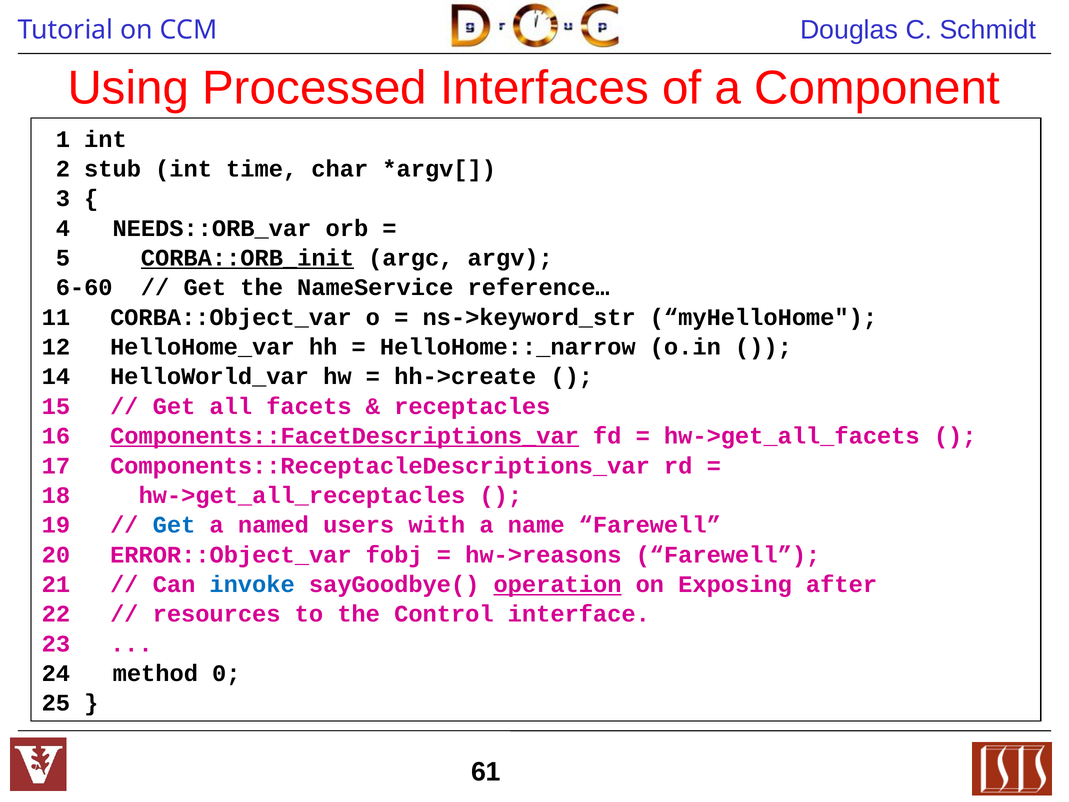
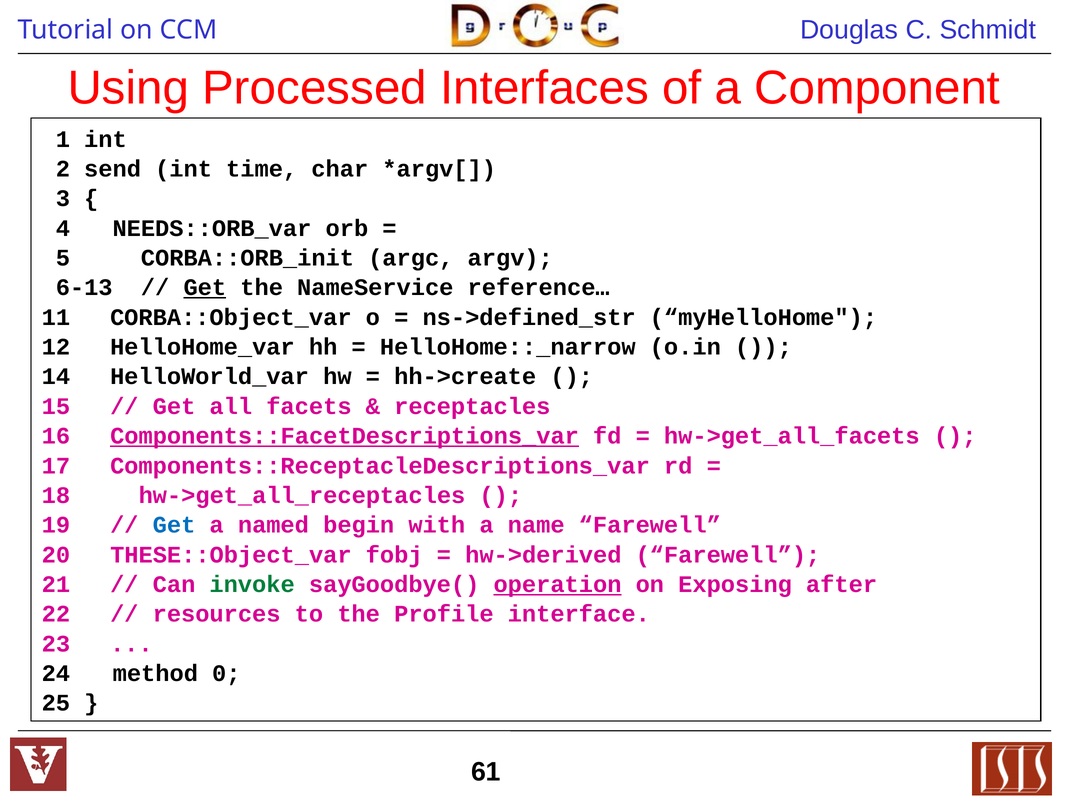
stub: stub -> send (113, 169)
CORBA::ORB_init underline: present -> none (247, 258)
6-60: 6-60 -> 6-13 (84, 288)
Get underline: none -> present (205, 288)
ns->keyword_str: ns->keyword_str -> ns->defined_str (529, 317)
users: users -> begin (359, 525)
ERROR::Object_var: ERROR::Object_var -> THESE::Object_var (231, 555)
hw->reasons: hw->reasons -> hw->derived (543, 555)
invoke colour: blue -> green (252, 584)
Control: Control -> Profile (444, 614)
